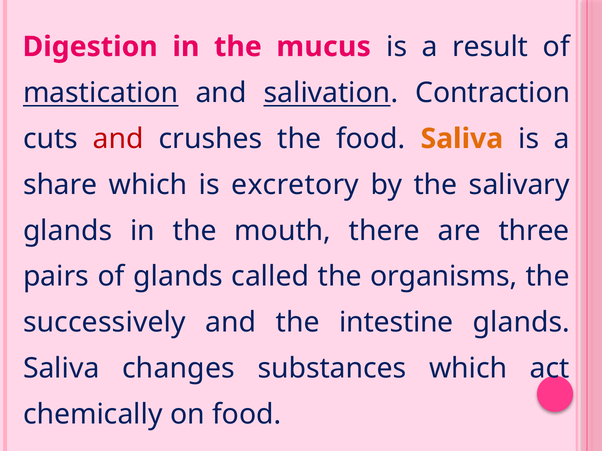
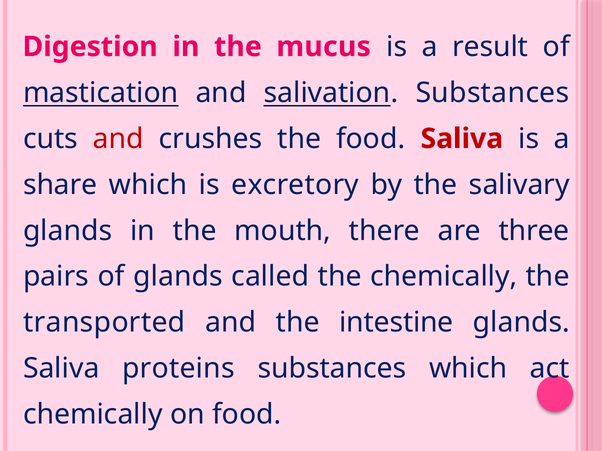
salivation Contraction: Contraction -> Substances (492, 93)
Saliva colour: orange -> red (462, 139)
the organisms: organisms -> chemically (444, 277)
successively: successively -> transported (104, 323)
changes: changes -> proteins (178, 369)
